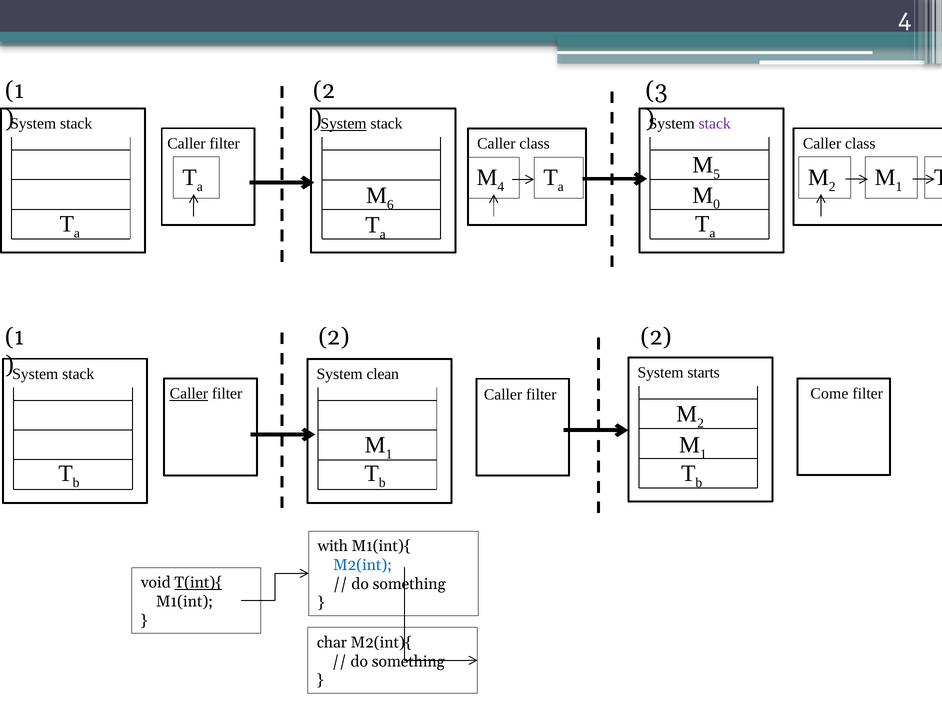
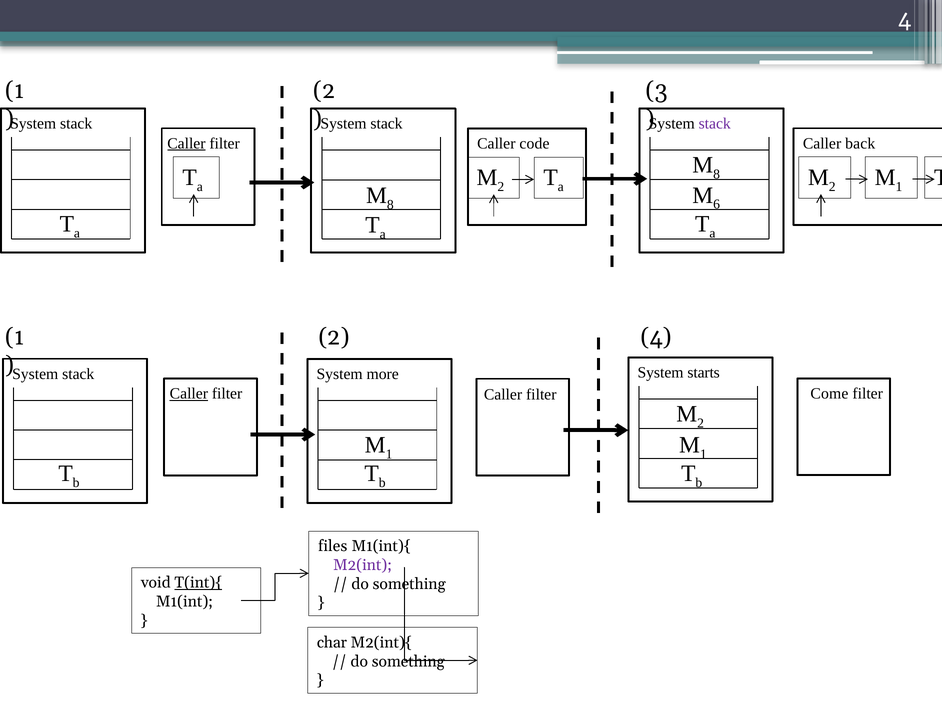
System underline: present -> none (343, 124)
Caller underline: none -> present (186, 144)
class: class -> back (860, 144)
class: class -> code (535, 144)
5: 5 -> 8 (717, 174)
4: 4 -> 2 (501, 187)
6: 6 -> 8 (390, 205)
0: 0 -> 6 (717, 205)
2 2: 2 -> 4 (656, 337)
clean: clean -> more (383, 374)
with: with -> files (333, 547)
M2(int colour: blue -> purple (363, 565)
